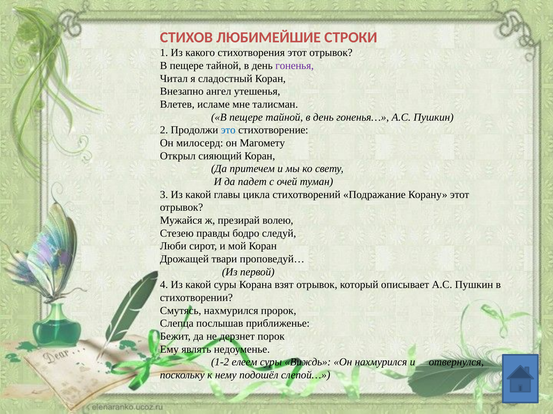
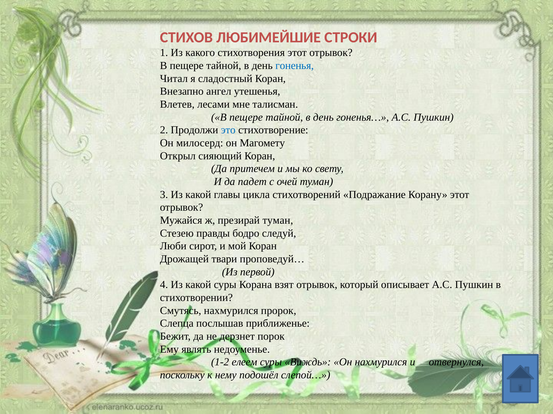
гоненья colour: purple -> blue (295, 66)
исламе: исламе -> лесами (213, 104)
презирай волею: волею -> туман (278, 221)
